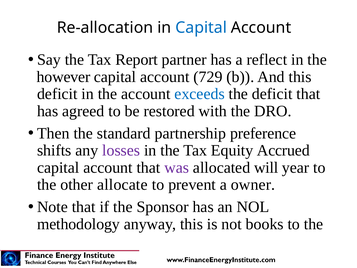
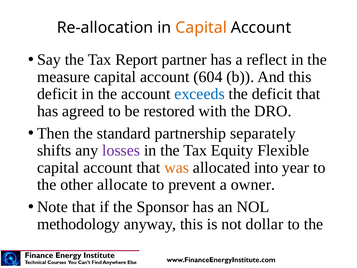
Capital colour: blue -> orange (201, 28)
however: however -> measure (63, 77)
729: 729 -> 604 (208, 77)
preference: preference -> separately (263, 133)
Accrued: Accrued -> Flexible (283, 150)
was colour: purple -> orange (177, 167)
will: will -> into (266, 167)
books: books -> dollar (265, 224)
